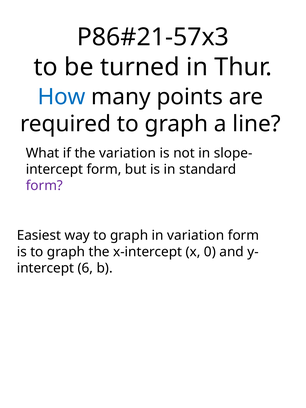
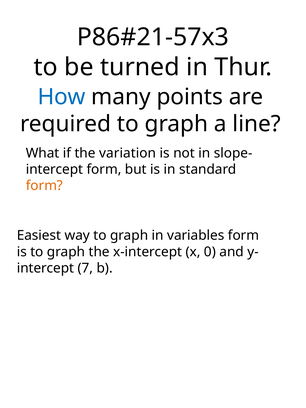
form colour: purple -> orange (44, 186)
in variation: variation -> variables (196, 236)
6: 6 -> 7 (85, 268)
